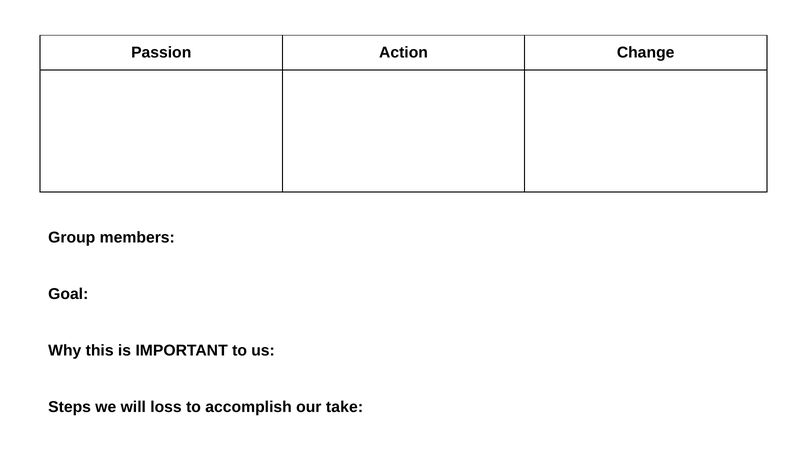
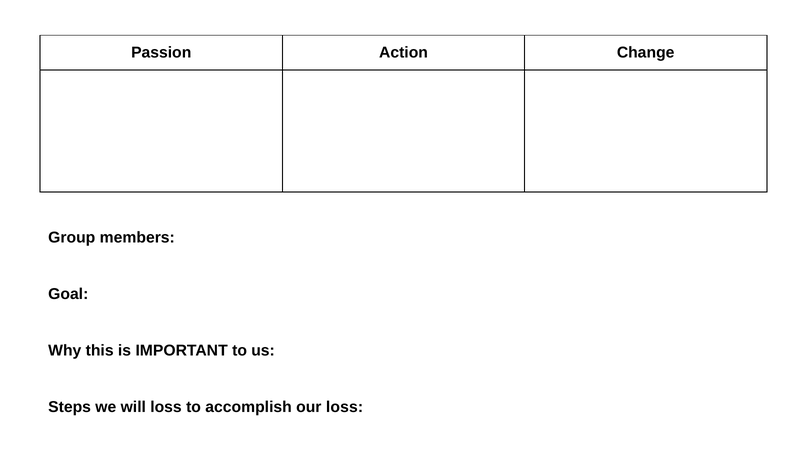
our take: take -> loss (345, 407)
